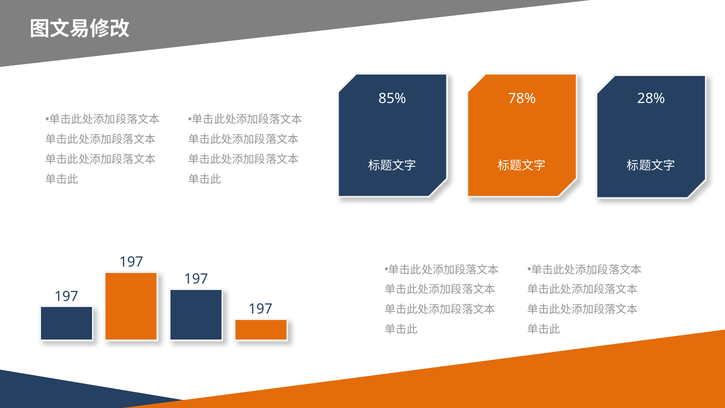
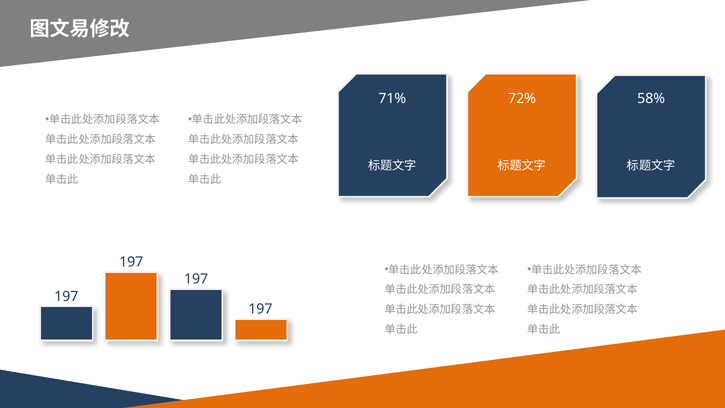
85%: 85% -> 71% (392, 99)
78%: 78% -> 72% (522, 99)
28%: 28% -> 58% (651, 99)
